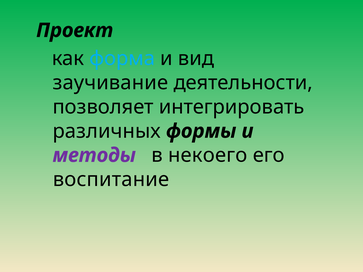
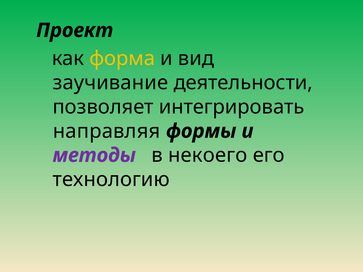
форма colour: light blue -> yellow (122, 59)
различных: различных -> направляя (107, 131)
воспитание: воспитание -> технологию (111, 180)
